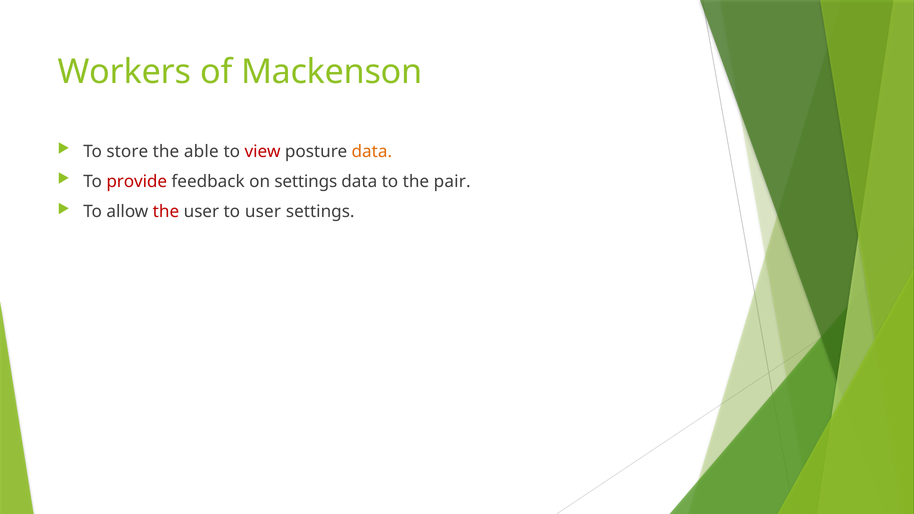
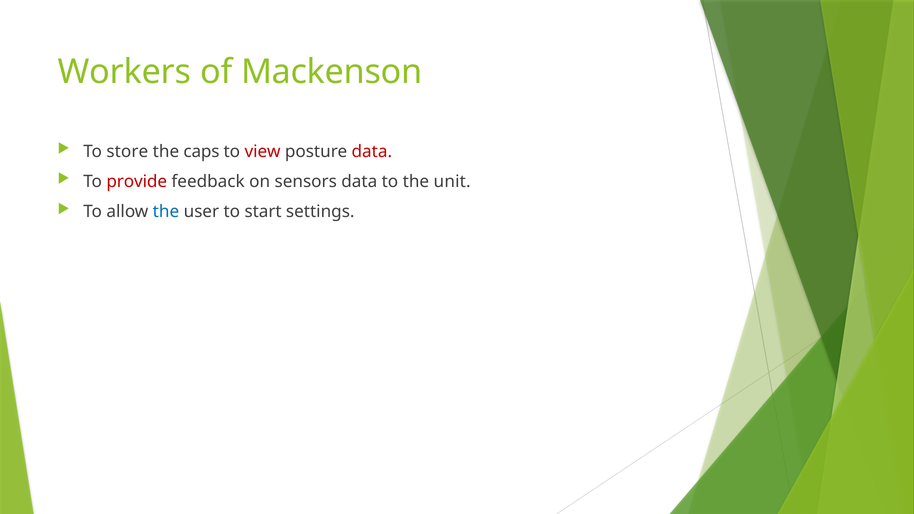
able: able -> caps (201, 151)
data colour: orange -> red (372, 151)
on settings: settings -> sensors (306, 181)
pair: pair -> unit (452, 181)
the colour: red -> blue (166, 212)
to user: user -> start (263, 212)
